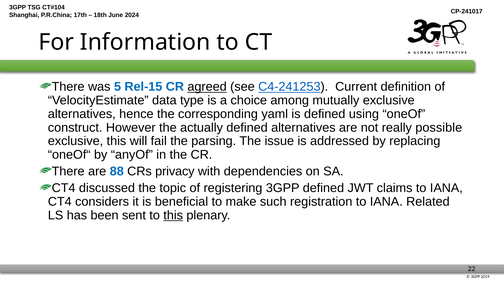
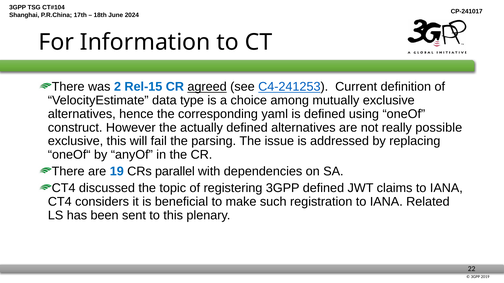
5: 5 -> 2 (118, 87)
88: 88 -> 19 (117, 172)
privacy: privacy -> parallel (175, 172)
this underline: present -> none (173, 216)
